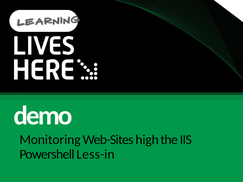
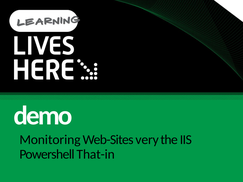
high: high -> very (147, 140)
Less-in: Less-in -> That-in (96, 154)
